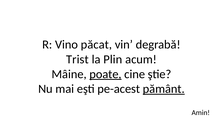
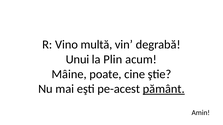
păcat: păcat -> multă (96, 45)
Trist: Trist -> Unui (78, 60)
poate underline: present -> none (105, 74)
